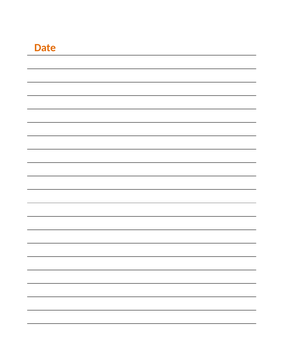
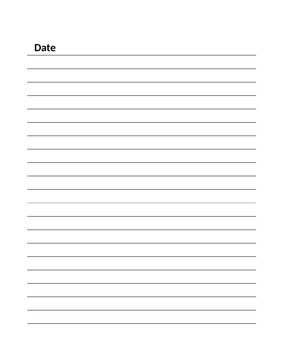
Date colour: orange -> black (45, 48)
